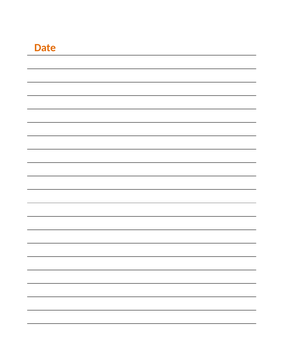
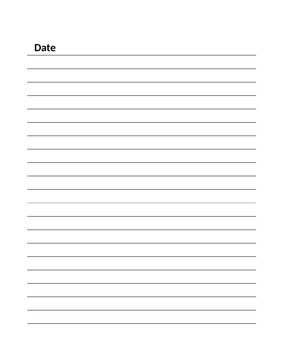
Date colour: orange -> black (45, 48)
